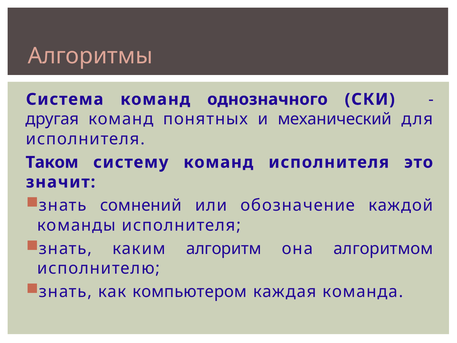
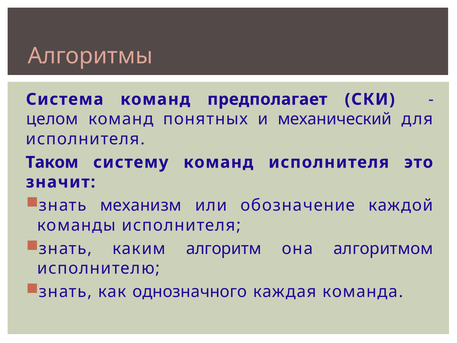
однозначного: однозначного -> предполагает (267, 99)
другая: другая -> целом (52, 119)
сомнений: сомнений -> механизм (141, 205)
компьютером: компьютером -> однозначного (190, 292)
